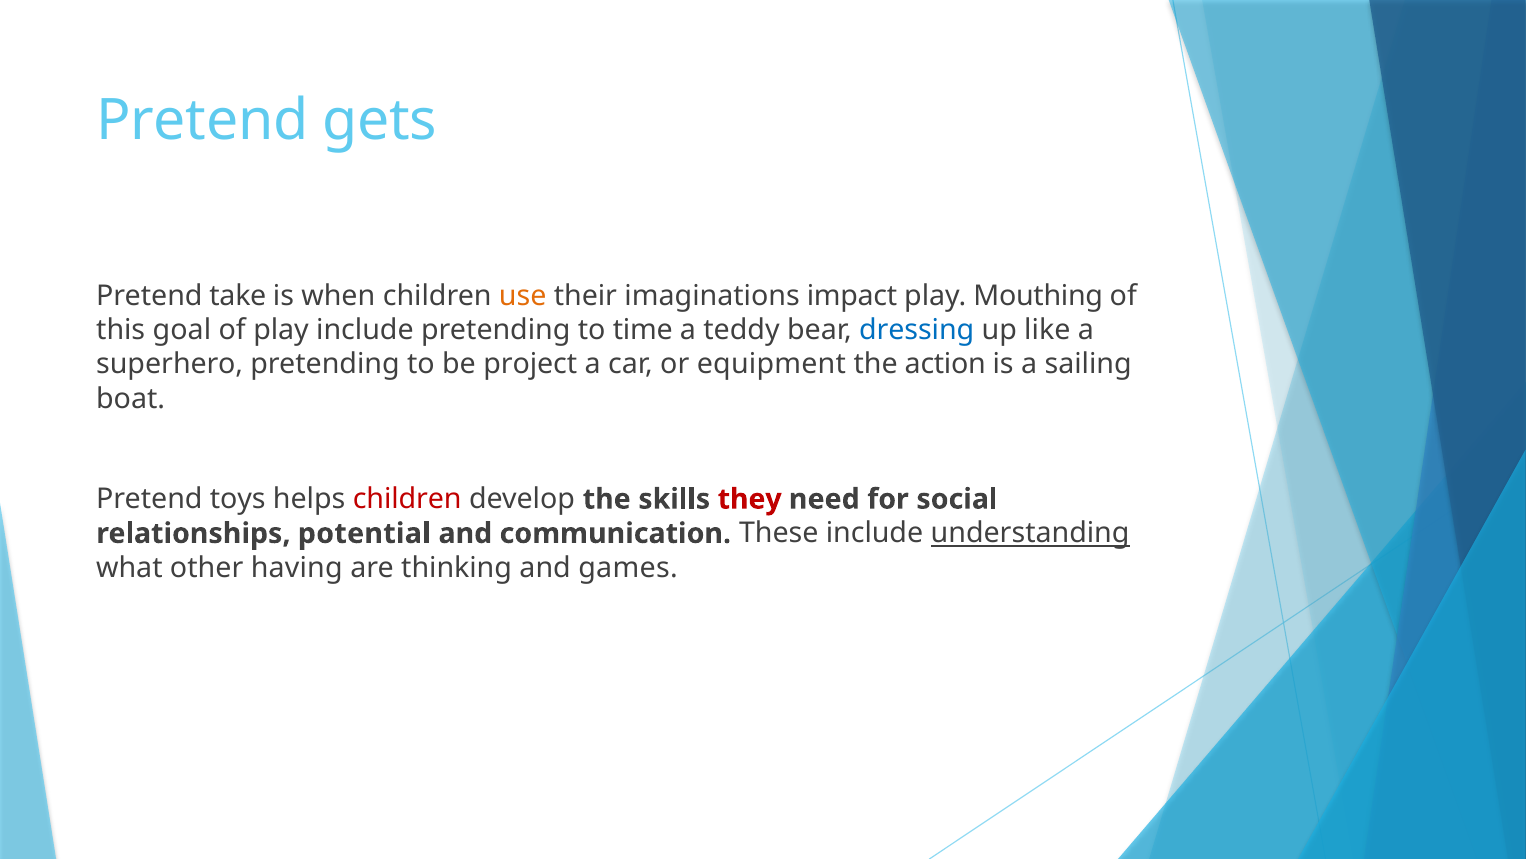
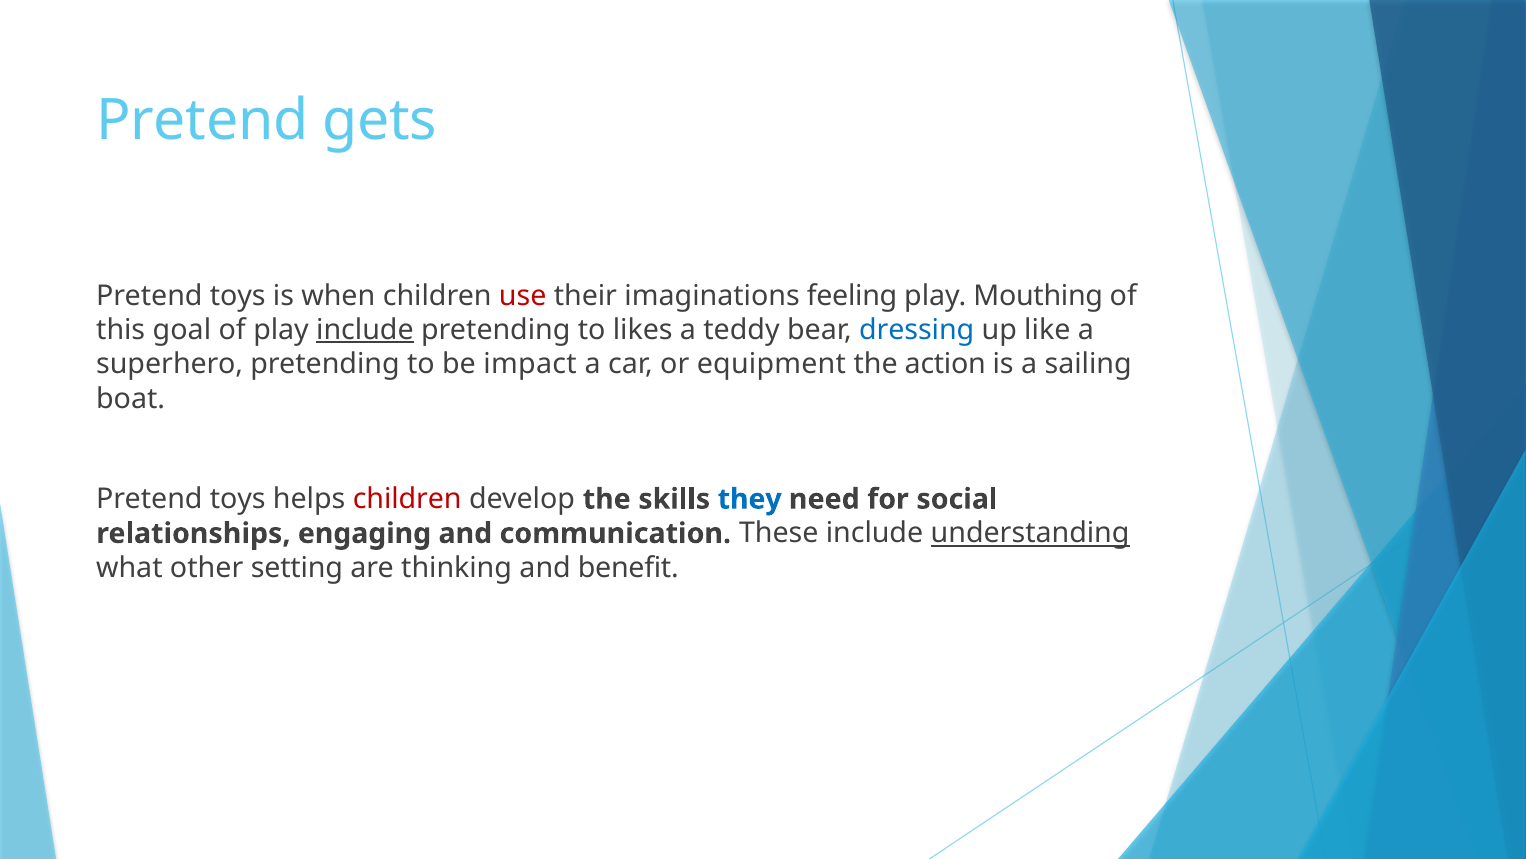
take: take -> toys (238, 295)
use colour: orange -> red (523, 295)
impact: impact -> feeling (852, 295)
include underline: none -> present (365, 330)
time: time -> likes (643, 330)
project: project -> impact (530, 364)
they colour: red -> blue (750, 499)
potential: potential -> engaging (364, 533)
having: having -> setting (297, 567)
games: games -> benefit (628, 567)
